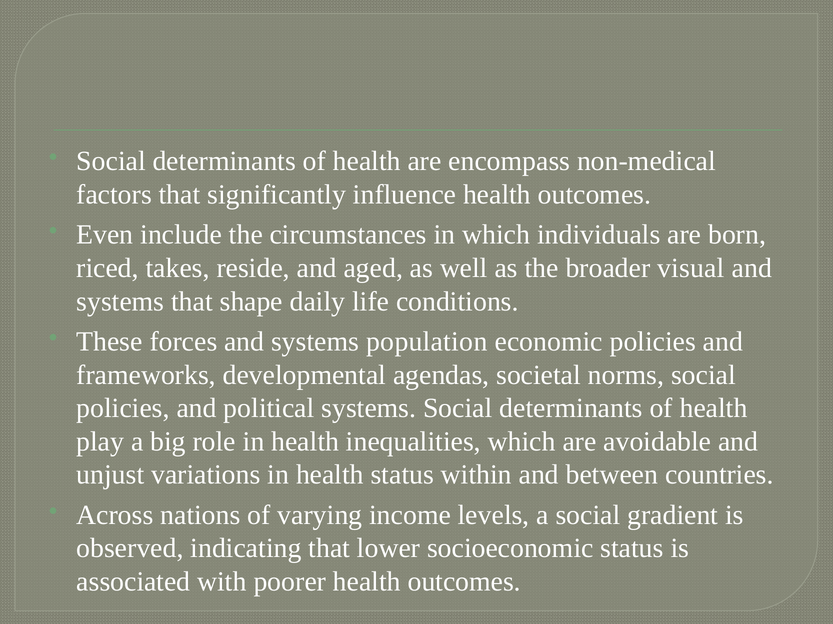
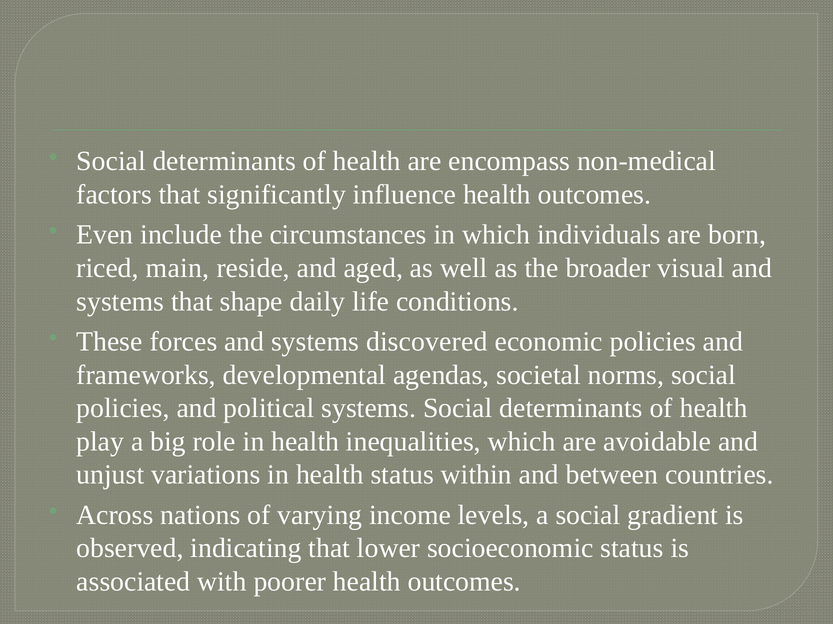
takes: takes -> main (178, 268)
population: population -> discovered (427, 342)
